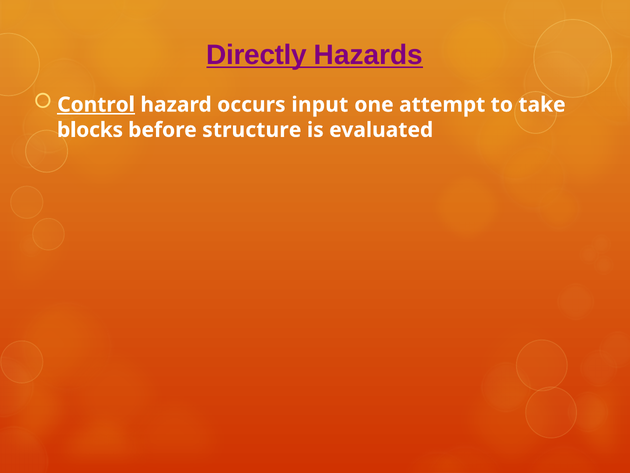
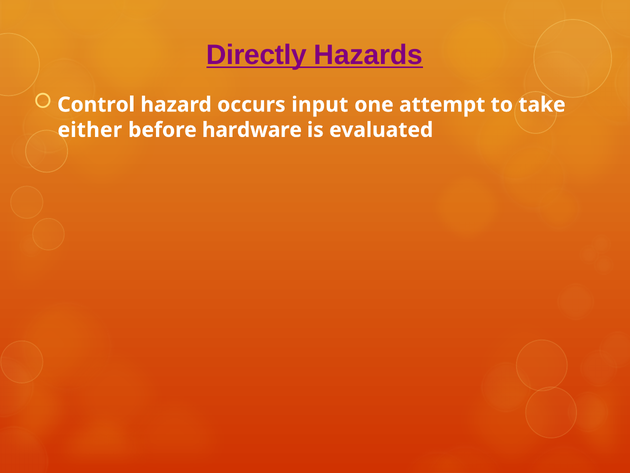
Control underline: present -> none (96, 105)
blocks: blocks -> either (90, 130)
structure: structure -> hardware (252, 130)
